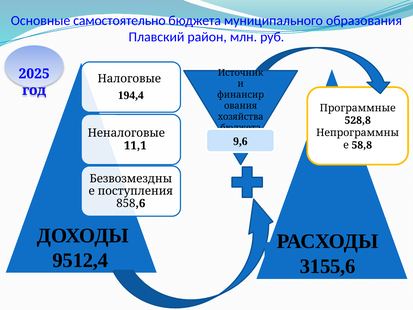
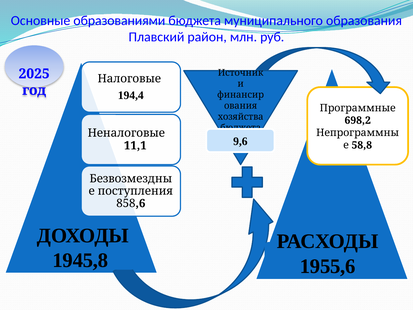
самостоятельно: самостоятельно -> образованиями (119, 20)
528,8: 528,8 -> 698,2 (358, 120)
9512,4: 9512,4 -> 1945,8 (80, 260)
3155,6: 3155,6 -> 1955,6 (328, 266)
